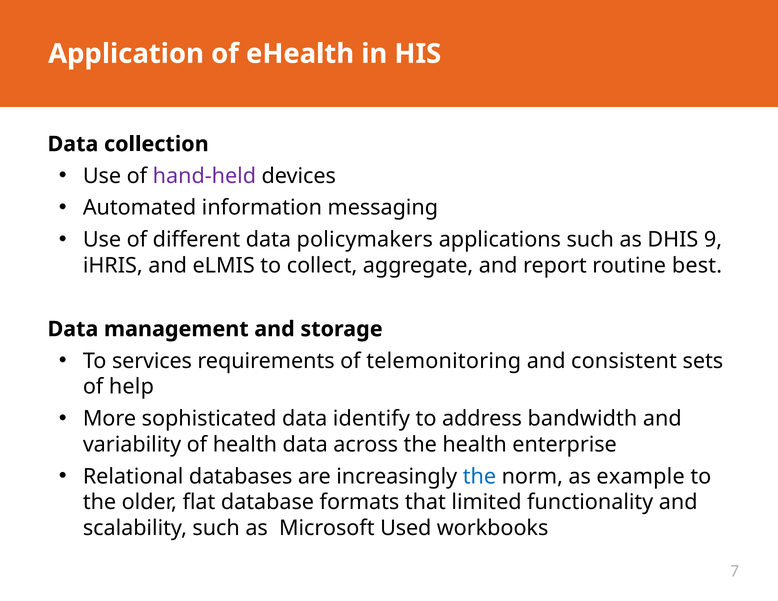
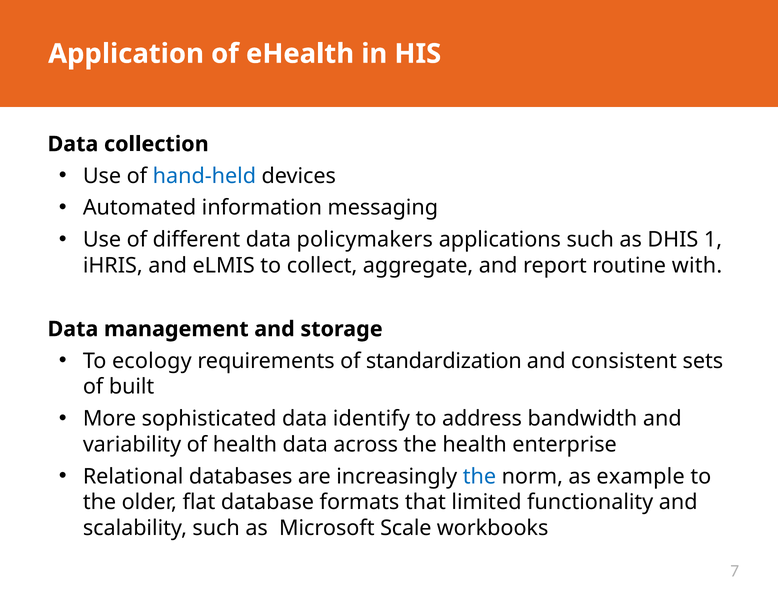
hand-held colour: purple -> blue (204, 176)
9: 9 -> 1 (713, 240)
best: best -> with (697, 266)
services: services -> ecology (152, 361)
telemonitoring: telemonitoring -> standardization (444, 361)
help: help -> built (132, 387)
Used: Used -> Scale (406, 528)
